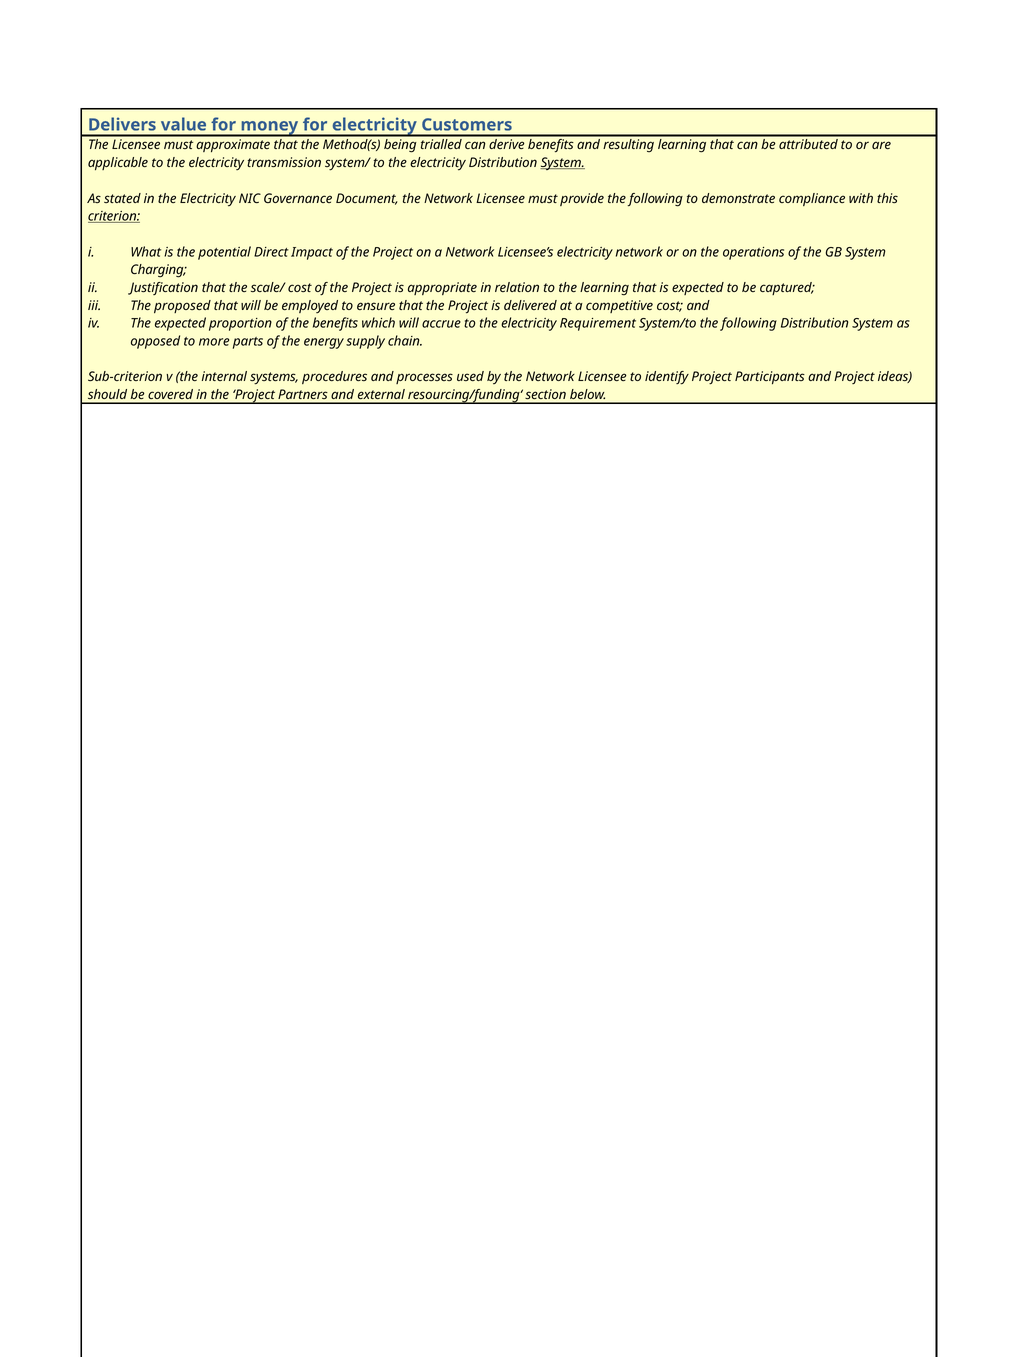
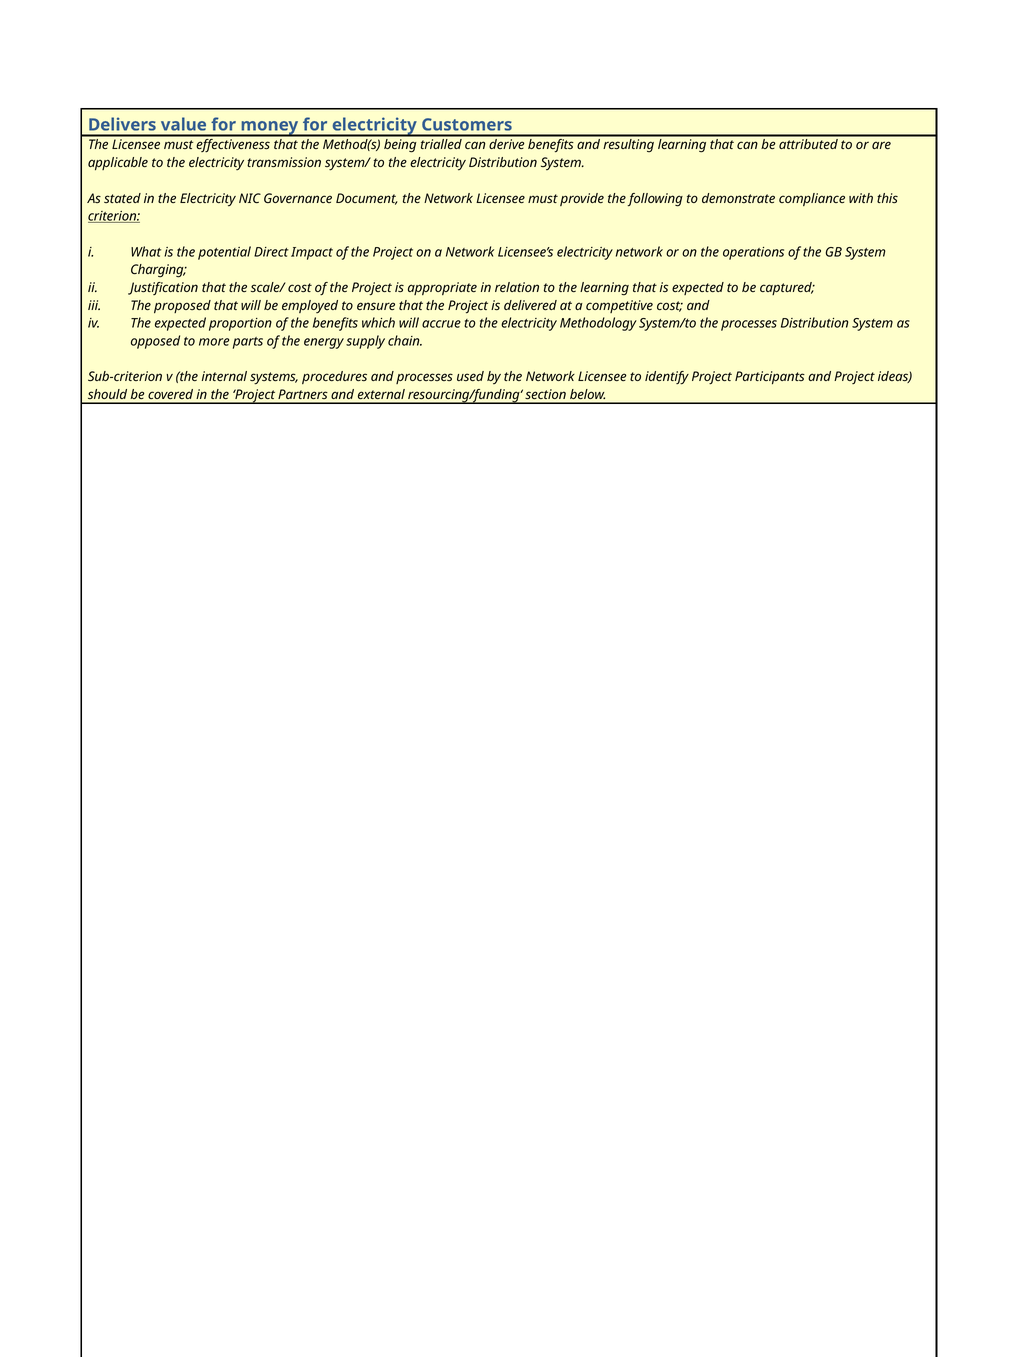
approximate: approximate -> effectiveness (233, 145)
System underline: present -> none (563, 163)
Requirement: Requirement -> Methodology (598, 324)
System/to the following: following -> processes (749, 324)
